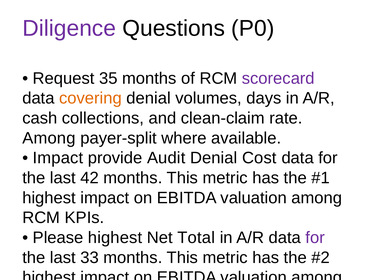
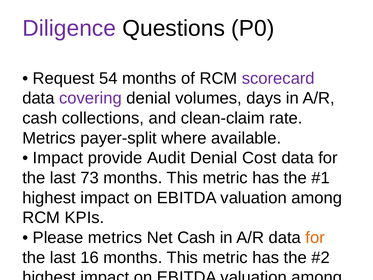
35: 35 -> 54 (108, 78)
covering colour: orange -> purple (91, 98)
Among: Among -> Metrics (49, 138)
42: 42 -> 73 (90, 178)
Please highest: highest -> metrics (115, 237)
Net Total: Total -> Cash (196, 237)
for colour: purple -> orange (315, 237)
33: 33 -> 16 (90, 257)
